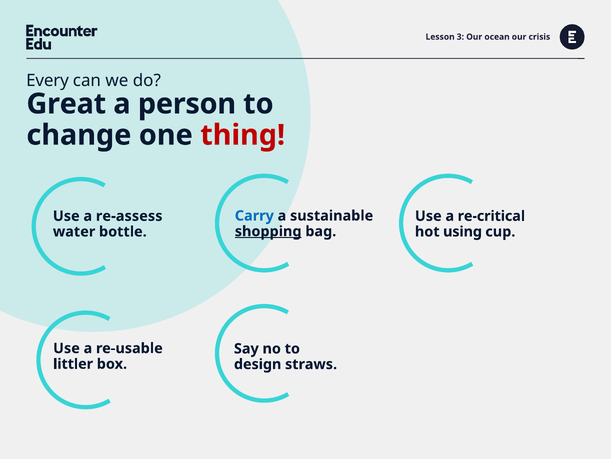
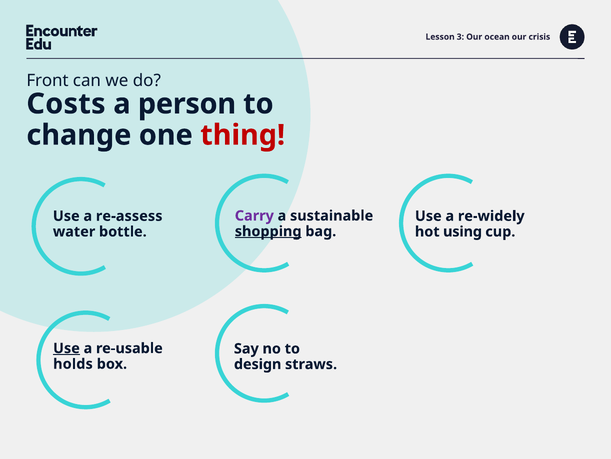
Every: Every -> Front (48, 81)
Great: Great -> Costs (66, 104)
Carry colour: blue -> purple (254, 215)
re-critical: re-critical -> re-widely (491, 216)
Use underline: none -> present (66, 348)
littler: littler -> holds (73, 363)
